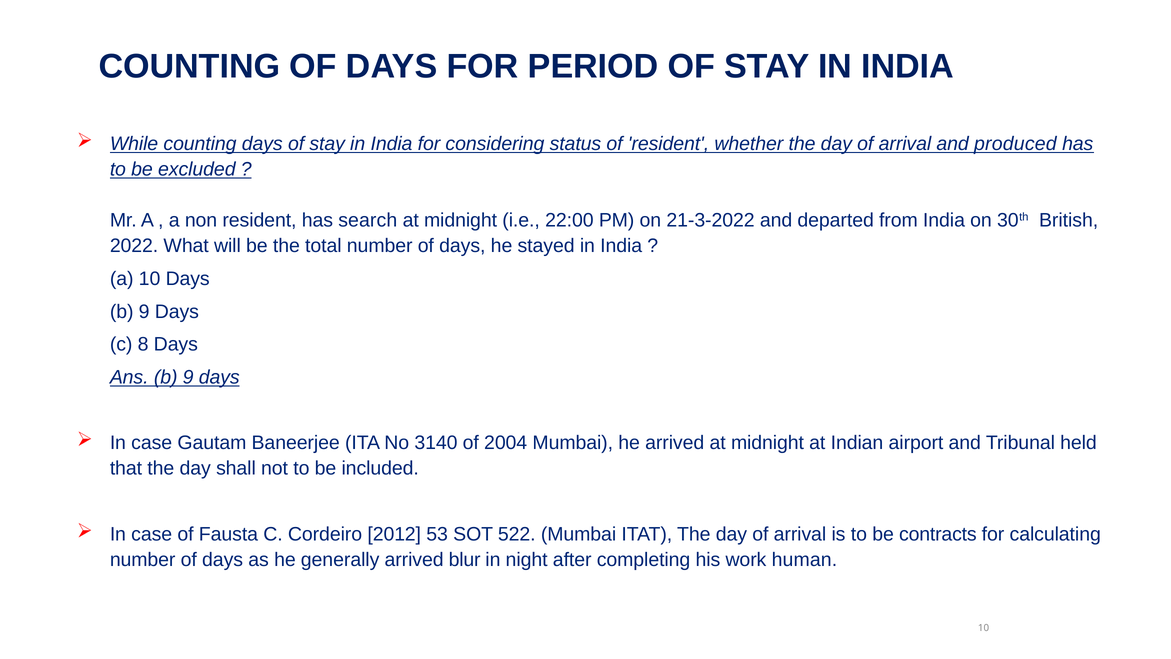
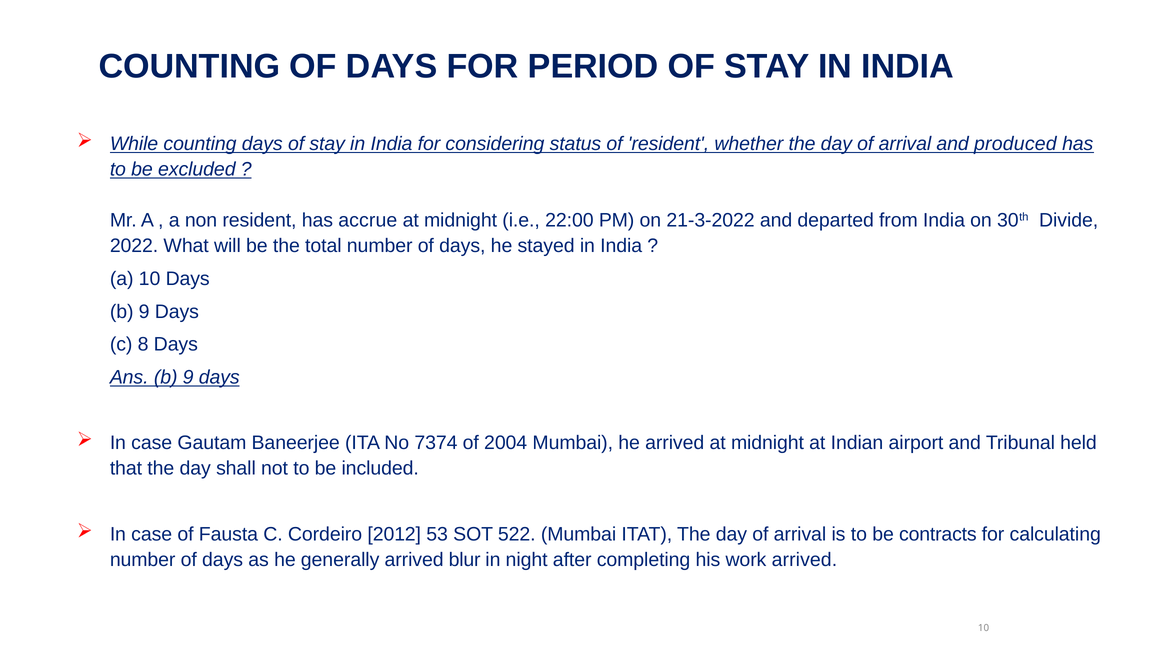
search: search -> accrue (368, 220)
British: British -> Divide (1069, 220)
3140: 3140 -> 7374 (436, 443)
work human: human -> arrived (804, 560)
